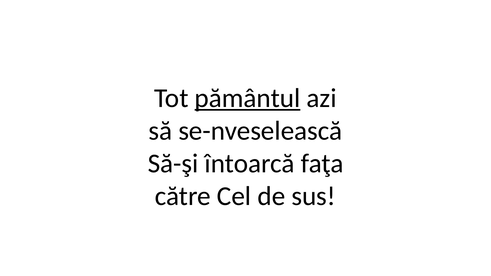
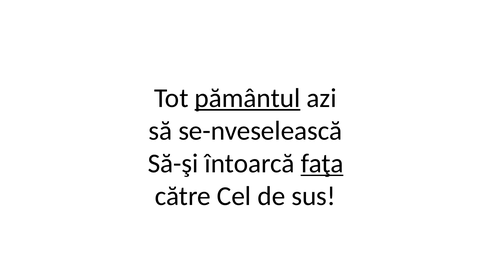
faţa underline: none -> present (322, 164)
